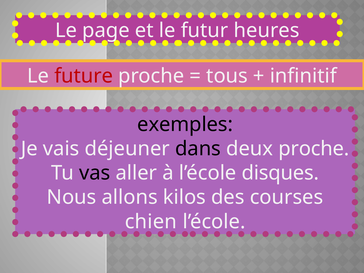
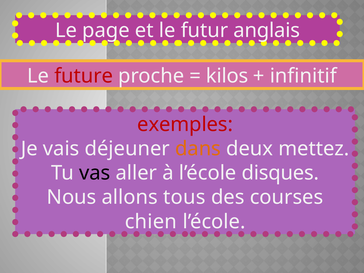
heures: heures -> anglais (267, 31)
tous: tous -> kilos (227, 76)
exemples colour: black -> red (185, 125)
dans colour: black -> orange (198, 149)
deux proche: proche -> mettez (314, 149)
kilos: kilos -> tous (184, 197)
